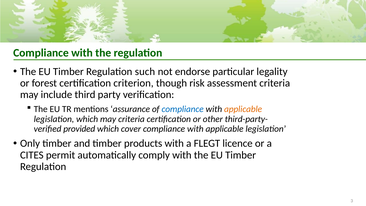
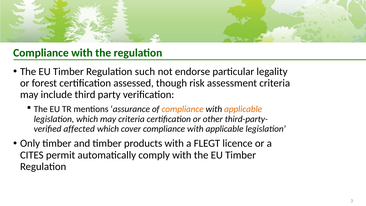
criterion: criterion -> assessed (134, 83)
compliance colour: blue -> orange (183, 109)
provided: provided -> affected (79, 129)
